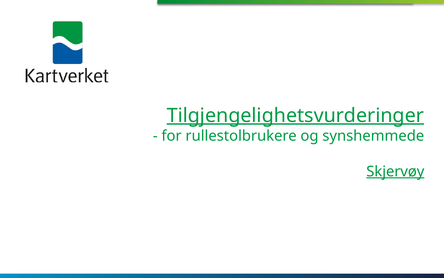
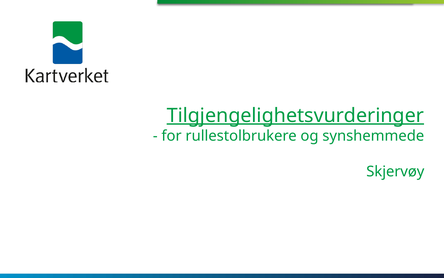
Skjervøy underline: present -> none (395, 171)
